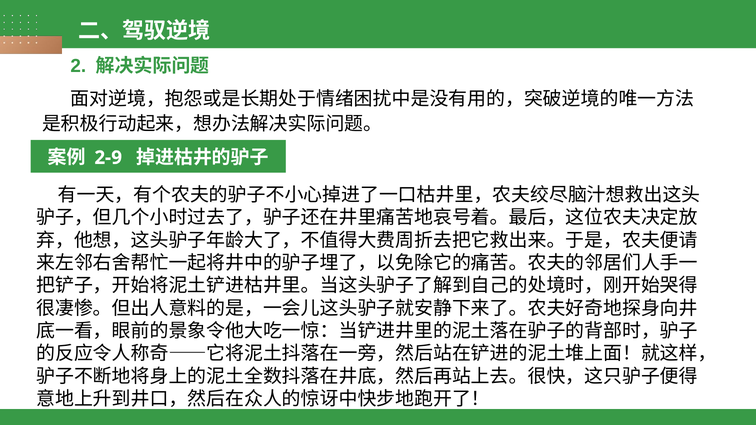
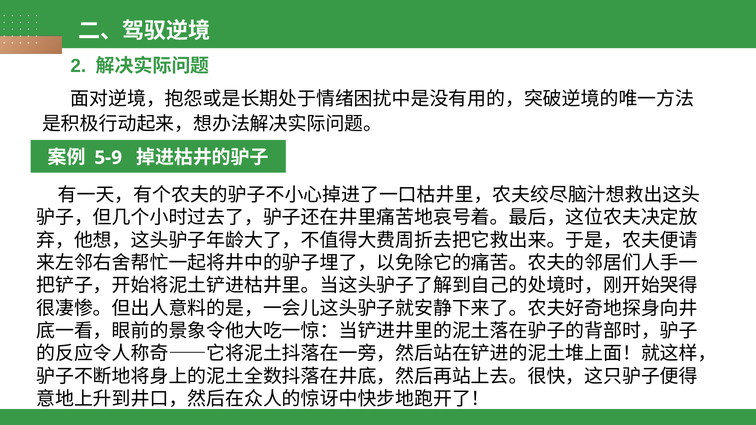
2-9: 2-9 -> 5-9 (108, 158)
